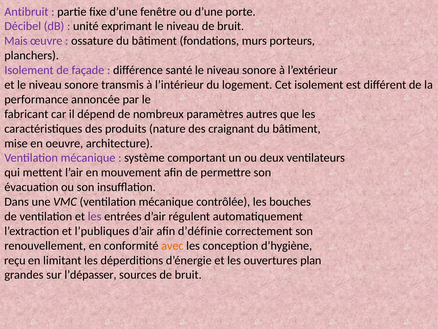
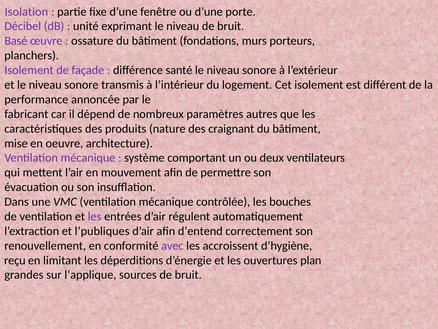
Antibruit: Antibruit -> Isolation (26, 12)
Mais: Mais -> Basé (16, 41)
d’définie: d’définie -> d’entend (200, 231)
avec colour: orange -> purple (172, 245)
conception: conception -> accroissent (230, 245)
l’dépasser: l’dépasser -> l’applique (90, 275)
